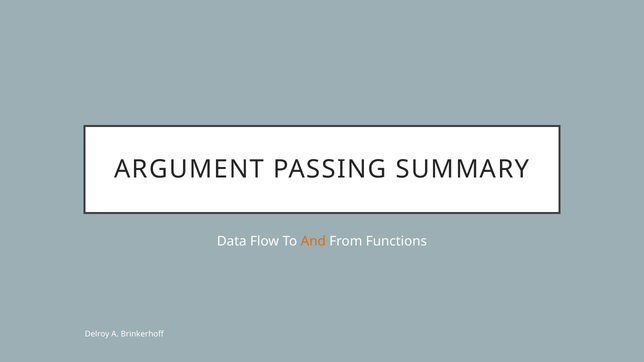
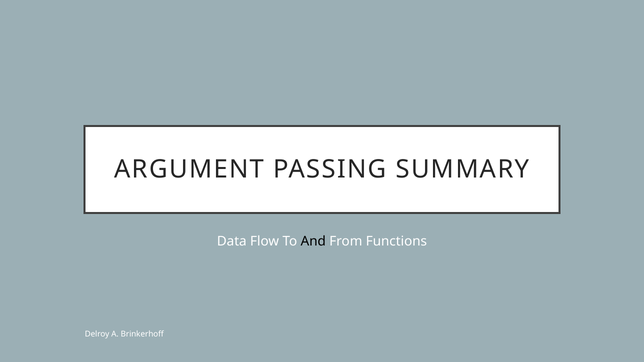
And colour: orange -> black (313, 241)
